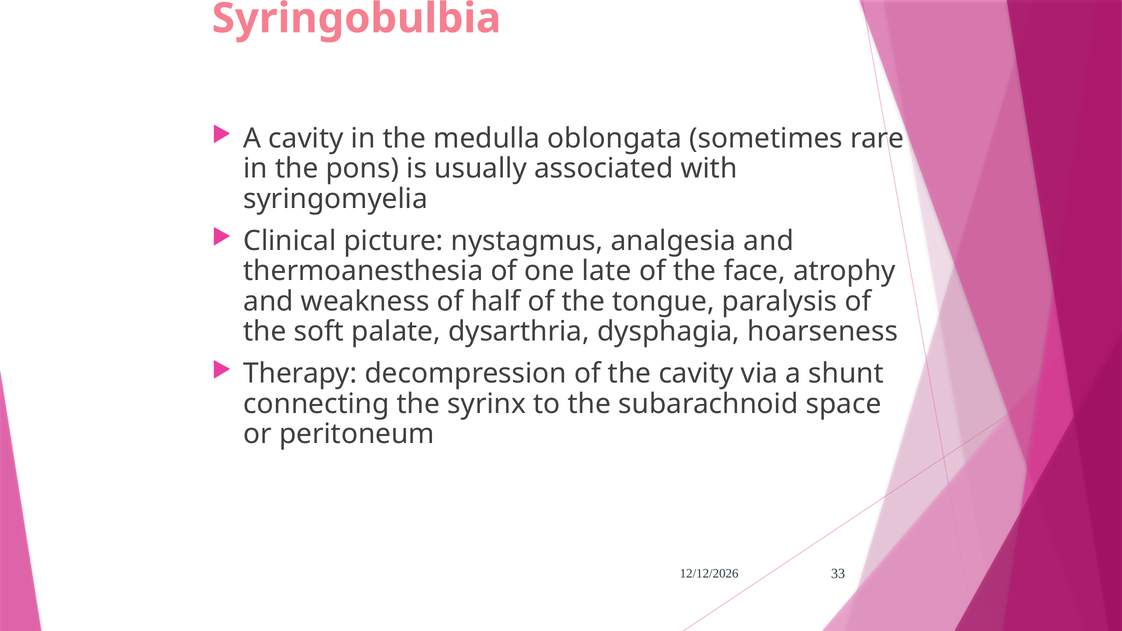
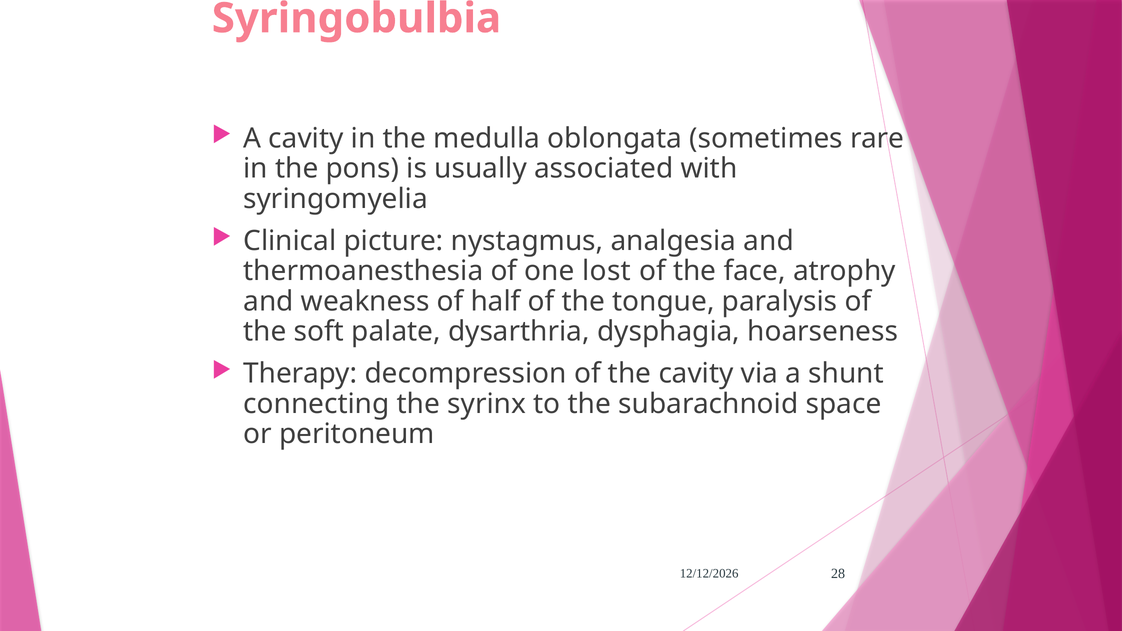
late: late -> lost (607, 271)
33: 33 -> 28 (838, 574)
